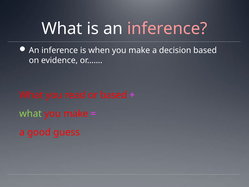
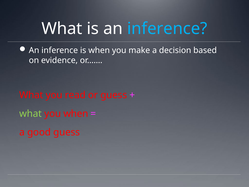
inference colour: pink -> light blue (167, 29)
or based: based -> guess (114, 95)
make: make -> when (76, 114)
